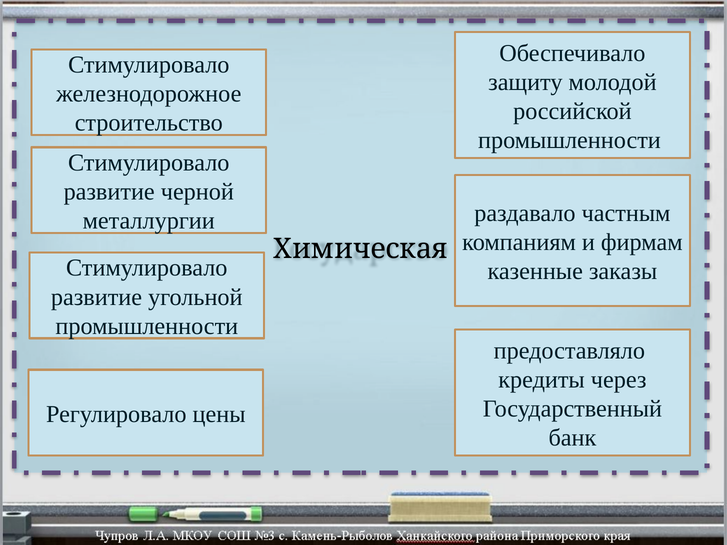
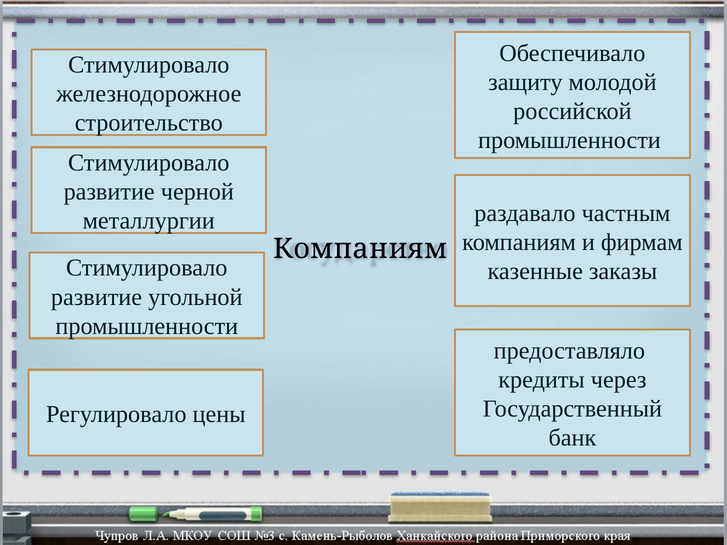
Химическая: Химическая -> Компаниям (361, 249)
